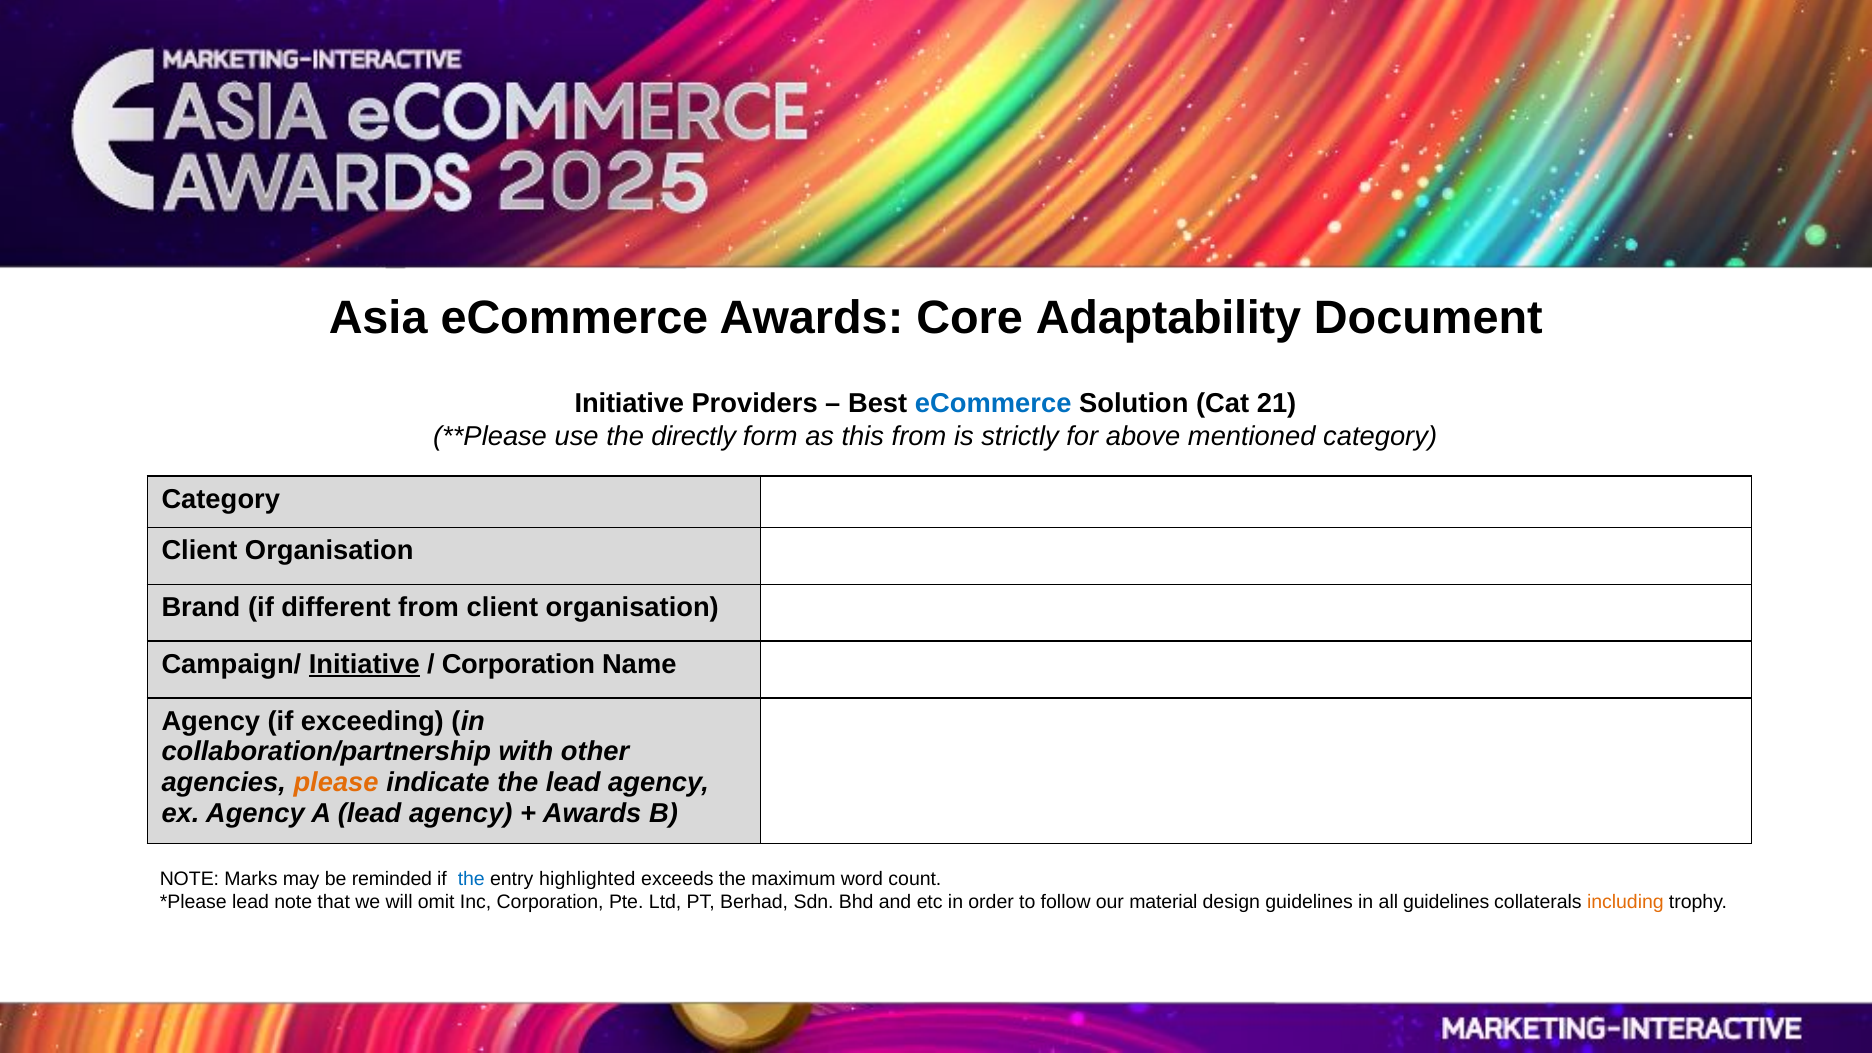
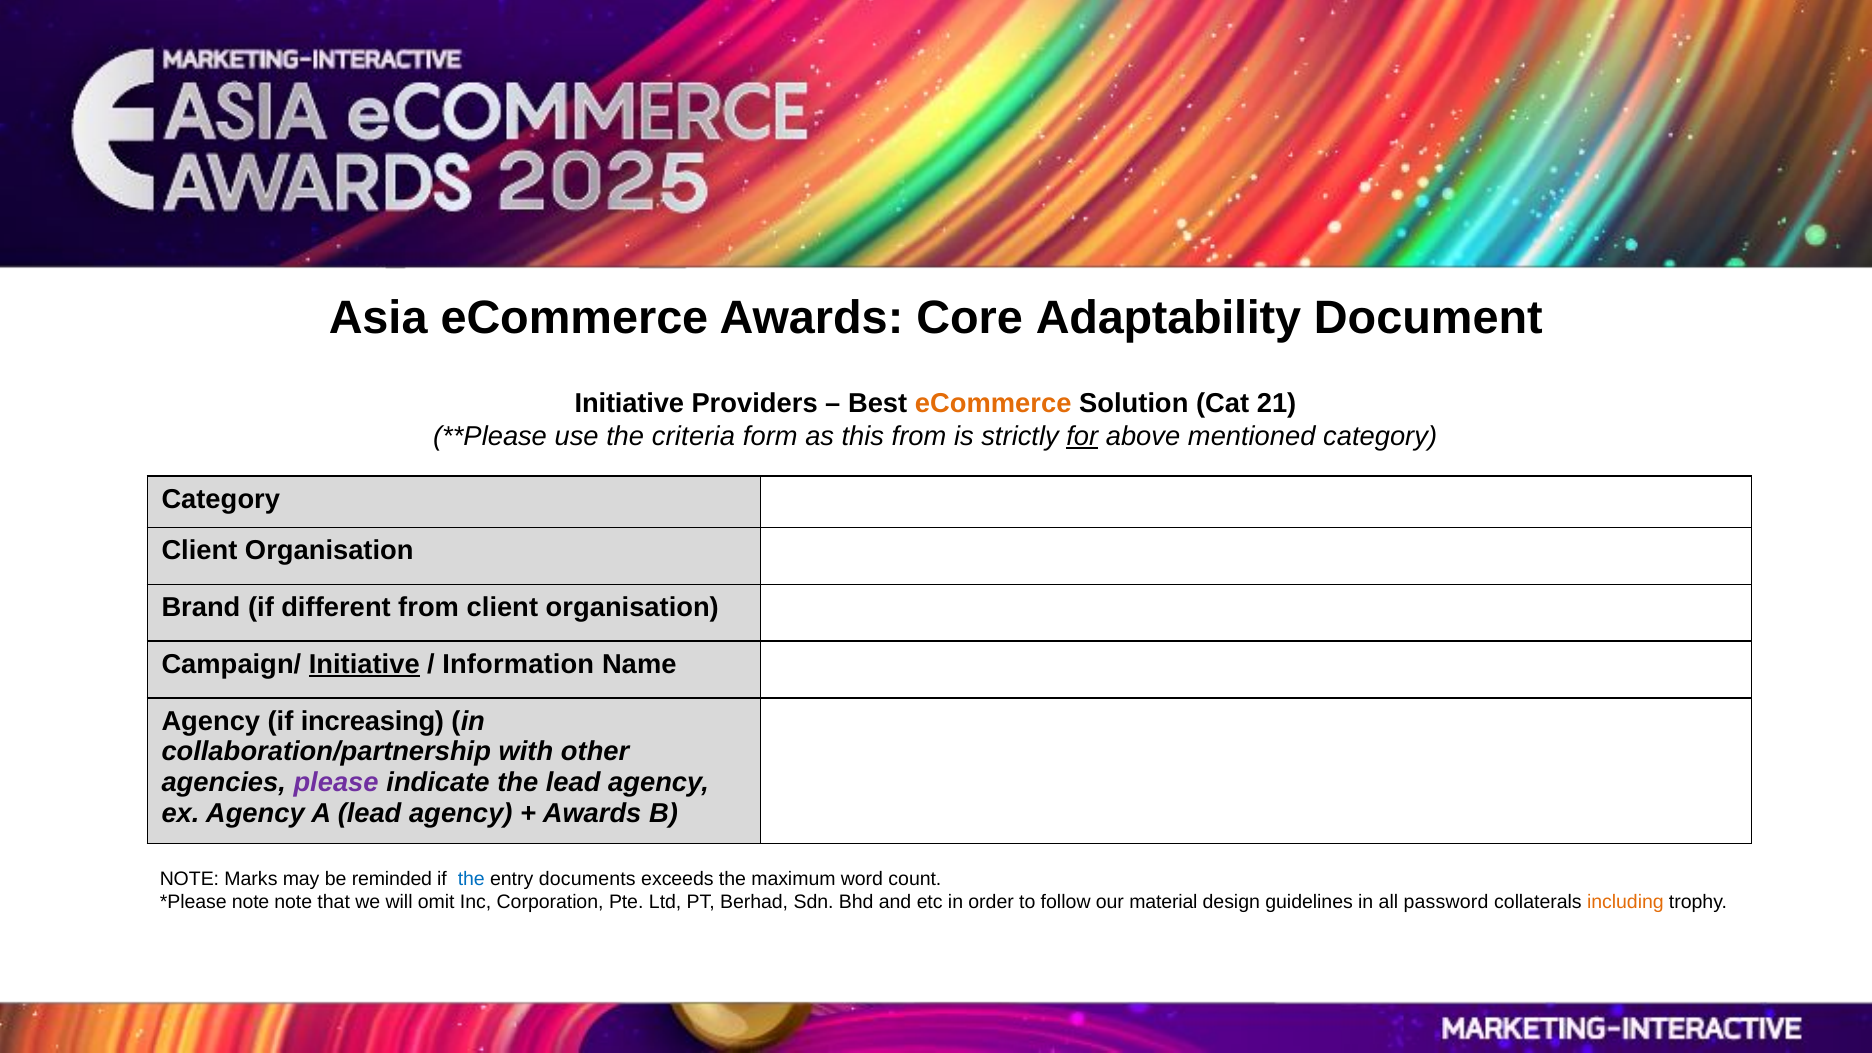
eCommerce colour: blue -> orange (993, 404)
directly: directly -> criteria (693, 436)
for underline: none -> present (1082, 436)
Corporation: Corporation -> Information (518, 664)
exceeding: exceeding -> increasing (372, 721)
please colour: orange -> purple (336, 782)
highlighted: highlighted -> documents (587, 879)
lead: lead -> note (251, 902)
all guidelines: guidelines -> password (1446, 902)
